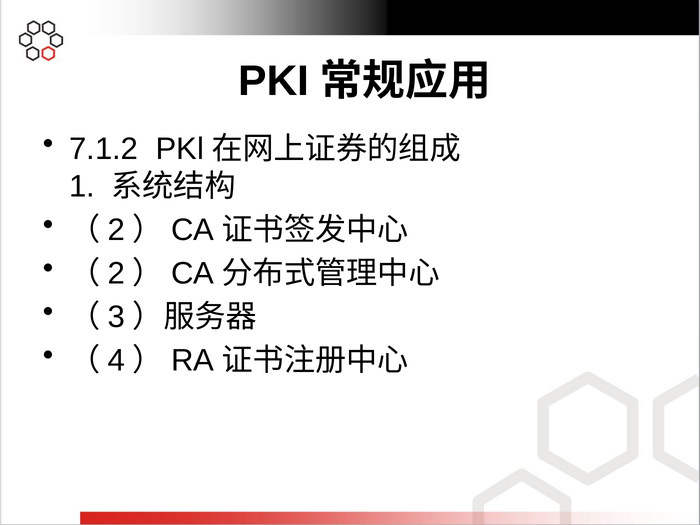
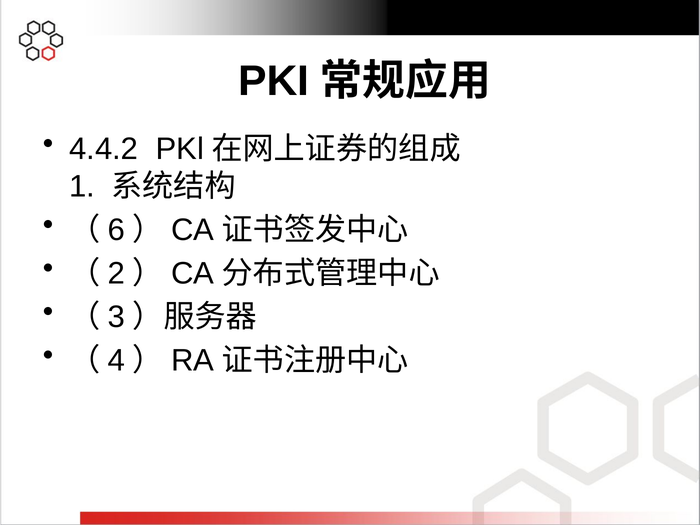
7.1.2: 7.1.2 -> 4.4.2 (104, 149)
2: 2 -> 6 (116, 230)
